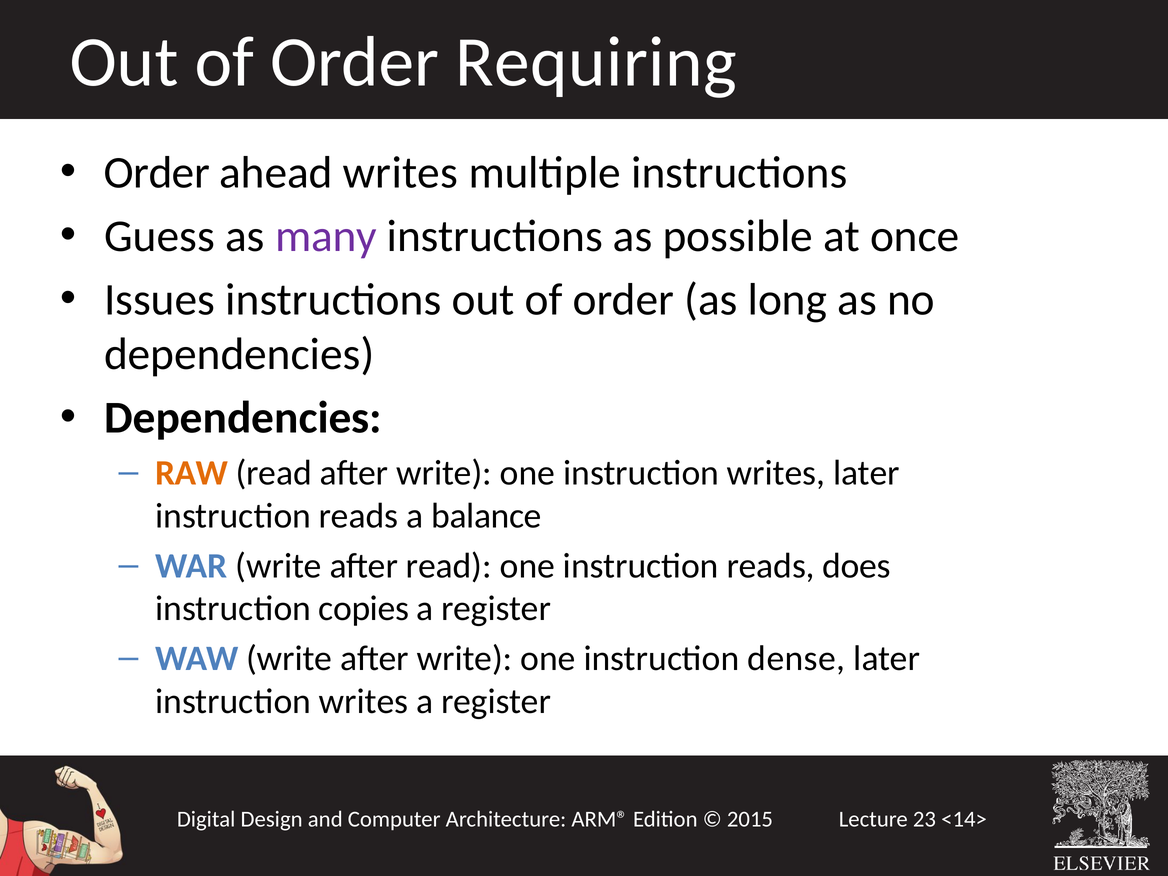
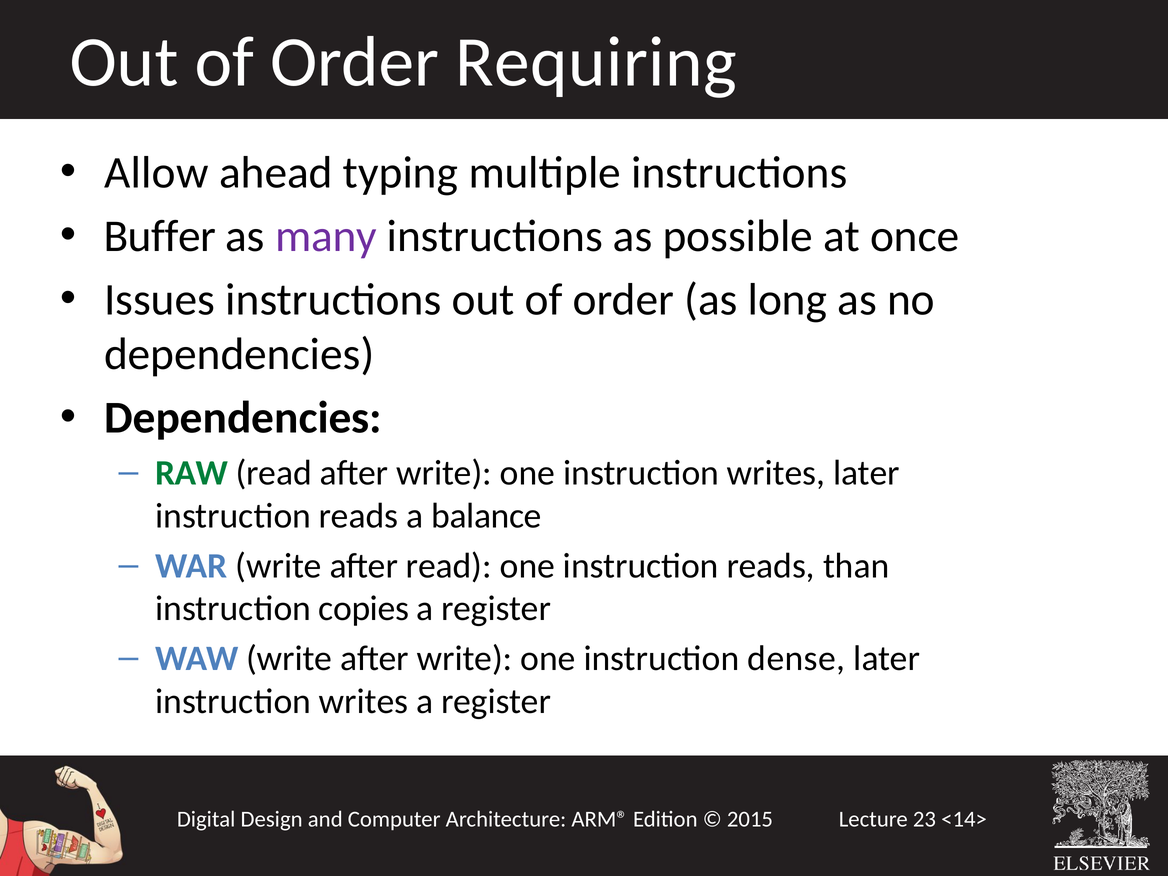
Order: Order -> Allow (156, 173)
ahead writes: writes -> typing (401, 173)
Guess: Guess -> Buffer (160, 236)
RAW colour: orange -> green (192, 473)
does: does -> than (856, 566)
